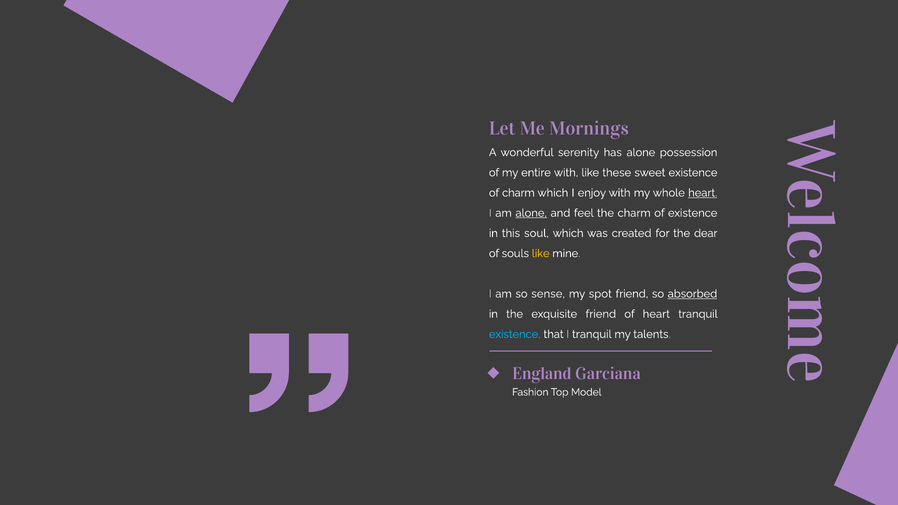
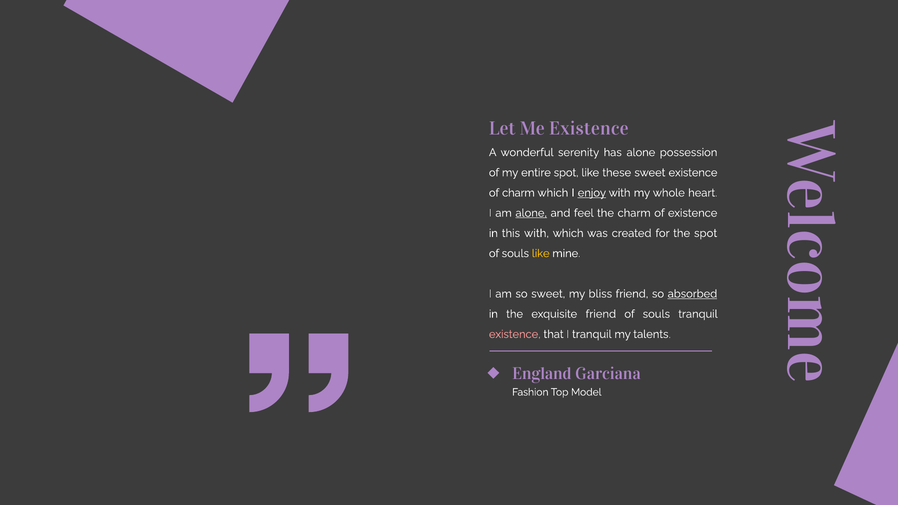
Me Mornings: Mornings -> Existence (589, 129)
entire with: with -> spot (566, 173)
enjoy underline: none -> present (592, 193)
heart underline: present -> none (703, 193)
this soul: soul -> with (537, 233)
the dear: dear -> spot (706, 233)
so sense: sense -> sweet (548, 294)
spot: spot -> bliss (600, 294)
heart: heart -> souls (656, 314)
existence colour: light blue -> pink (515, 334)
